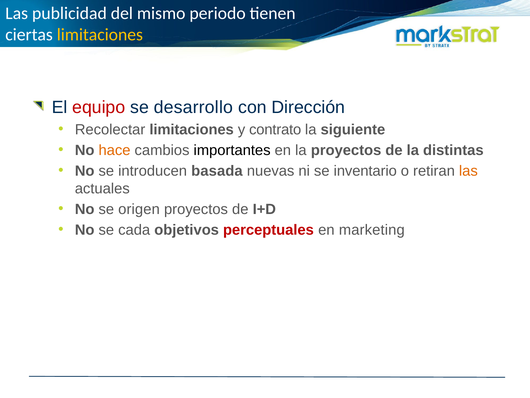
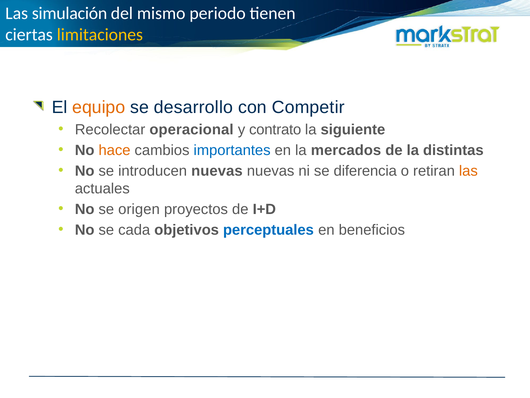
publicidad: publicidad -> simulación (70, 13)
equipo colour: red -> orange (99, 107)
Dirección: Dirección -> Competir (308, 107)
Recolectar limitaciones: limitaciones -> operacional (191, 129)
importantes colour: black -> blue (232, 150)
la proyectos: proyectos -> mercados (346, 150)
introducen basada: basada -> nuevas (217, 171)
inventario: inventario -> diferencia (365, 171)
perceptuales colour: red -> blue (268, 230)
marketing: marketing -> beneficios (372, 230)
